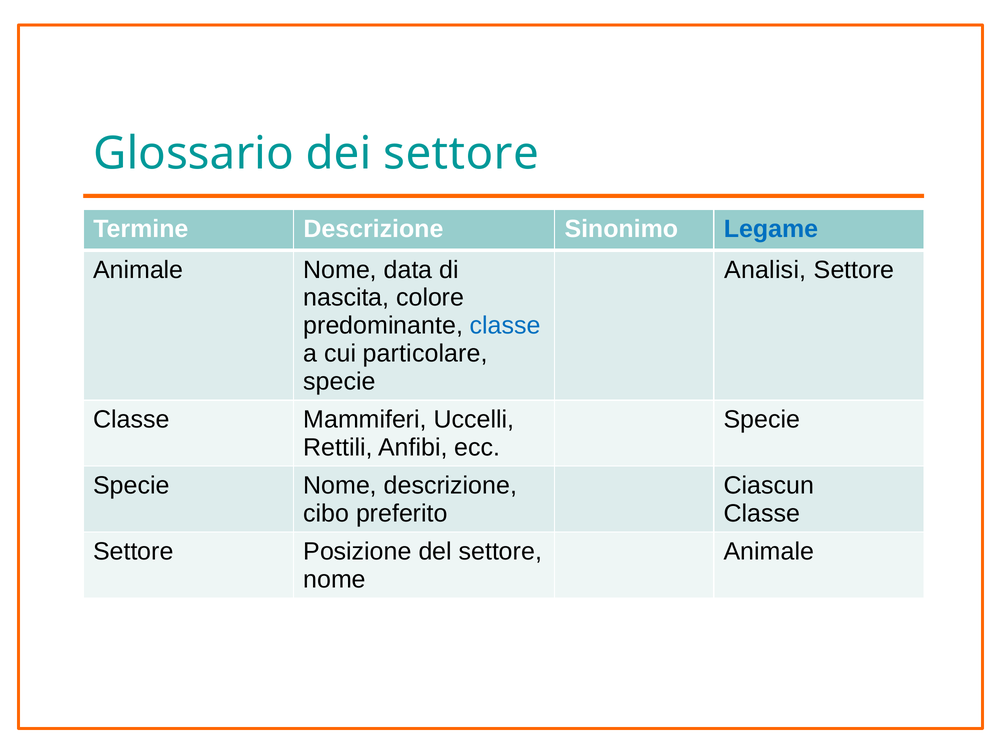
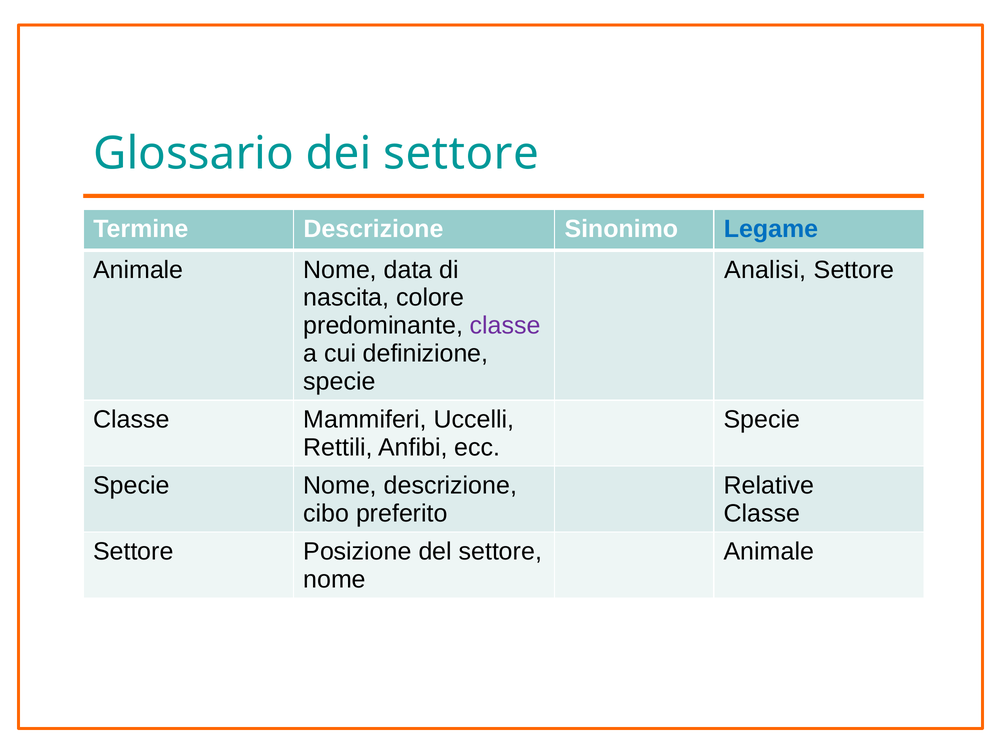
classe colour: blue -> purple (505, 326)
particolare: particolare -> definizione (425, 354)
Ciascun: Ciascun -> Relative (769, 486)
